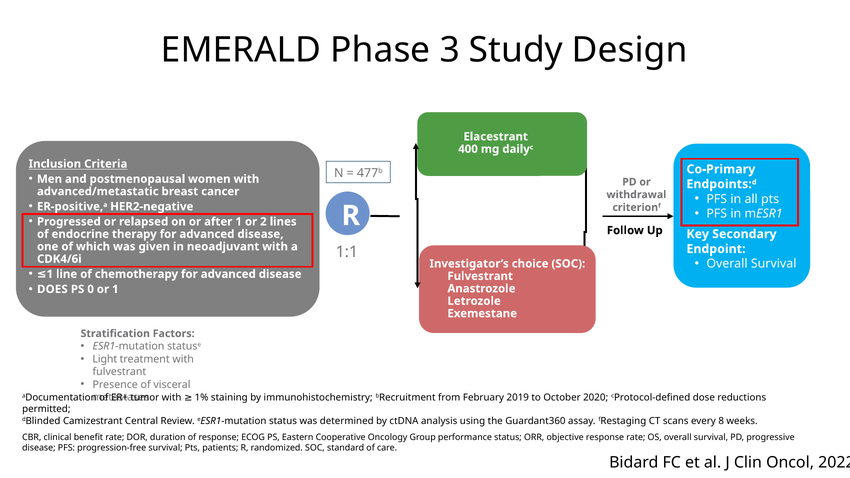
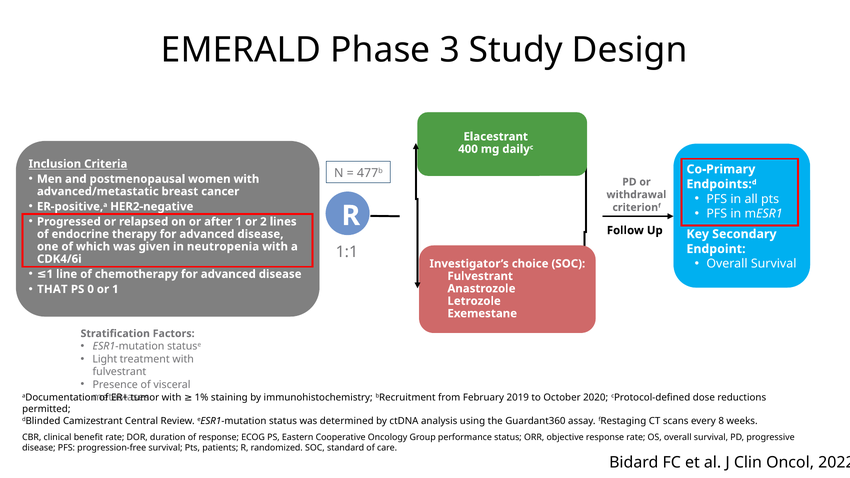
neoadjuvant: neoadjuvant -> neutropenia (223, 247)
DOES: DOES -> THAT (52, 289)
